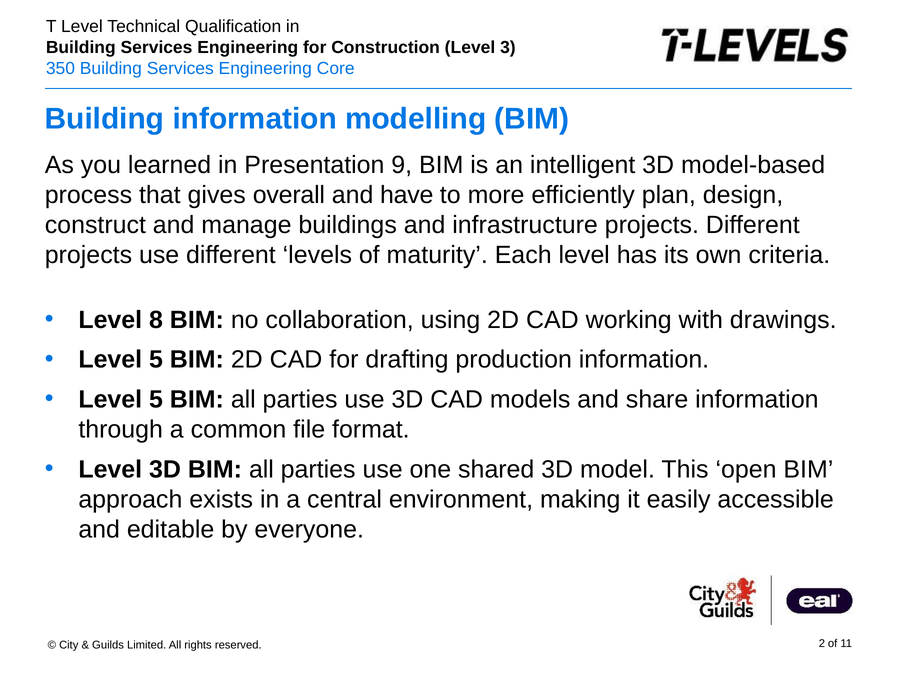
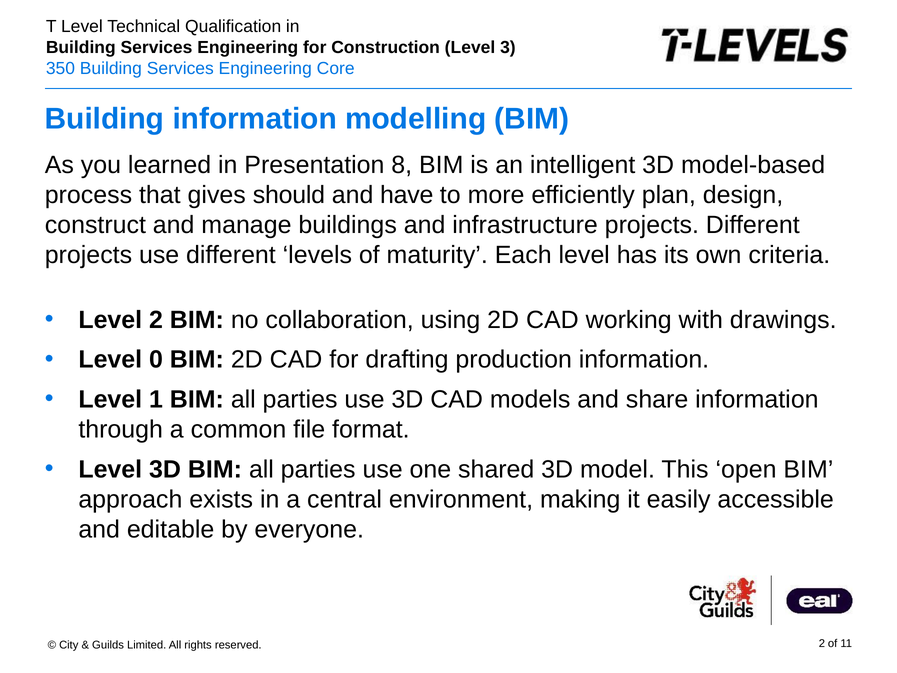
9: 9 -> 8 (402, 165)
overall: overall -> should (289, 195)
Level 8: 8 -> 2 (156, 320)
5: 5 -> 0 (156, 360)
5: 5 -> 1 (156, 399)
